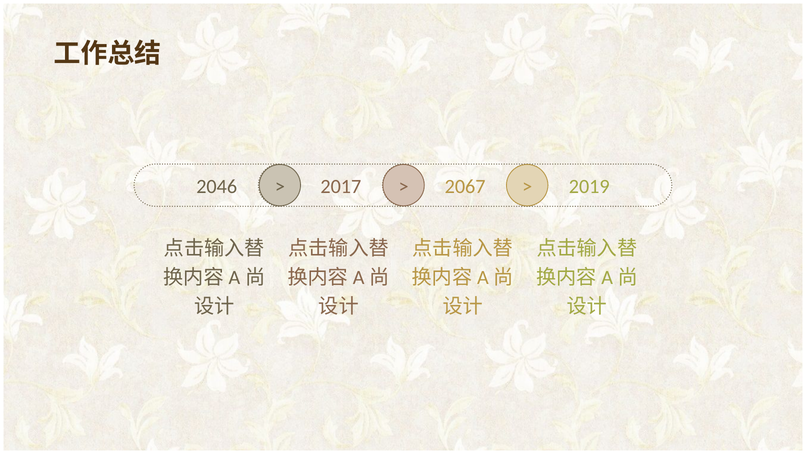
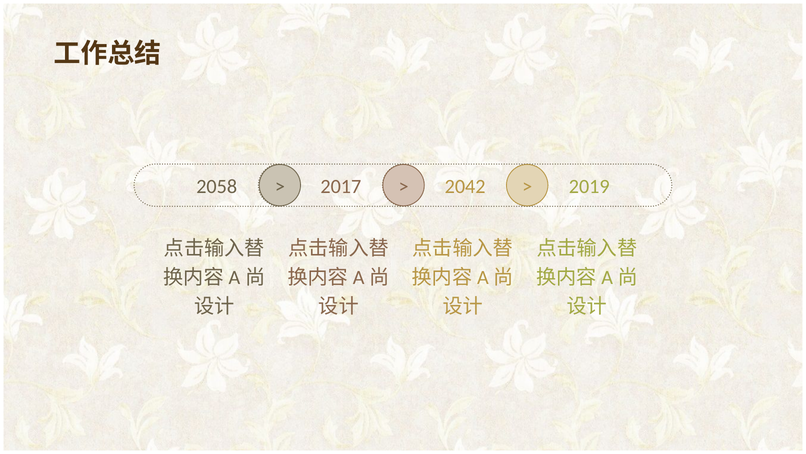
2046: 2046 -> 2058 (217, 186)
2067: 2067 -> 2042 (465, 186)
